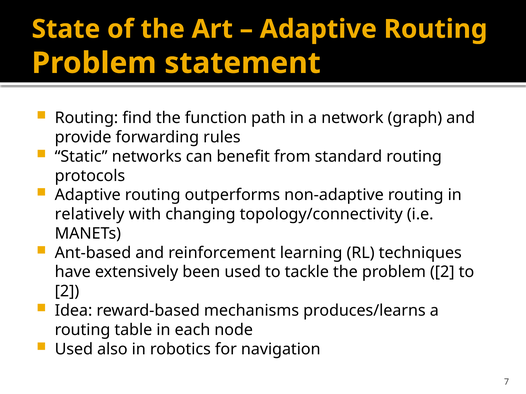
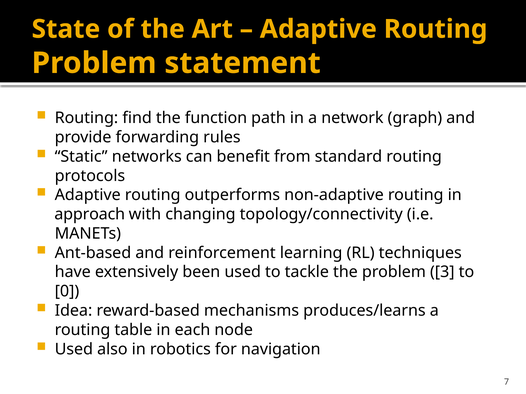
relatively: relatively -> approach (90, 215)
problem 2: 2 -> 3 (442, 272)
2: 2 -> 0 (67, 292)
